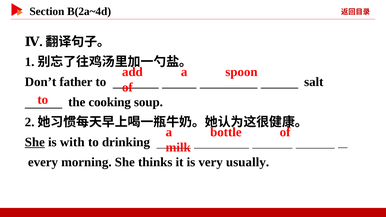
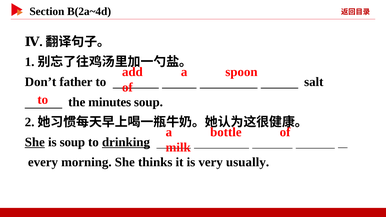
cooking: cooking -> minutes (110, 102)
is with: with -> soup (72, 142)
drinking underline: none -> present (126, 142)
